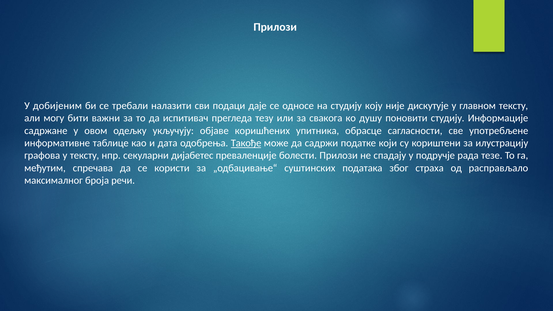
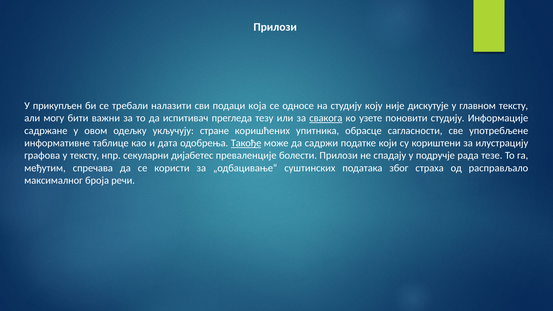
добијеним: добијеним -> прикупљен (57, 106)
даје: даје -> која (257, 106)
свакога underline: none -> present (326, 118)
душу: душу -> узете (371, 118)
објаве: објаве -> стране (214, 131)
